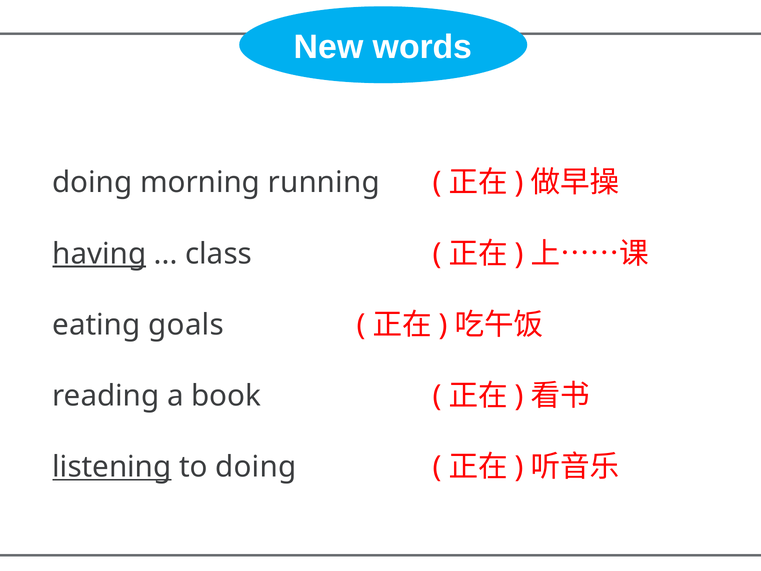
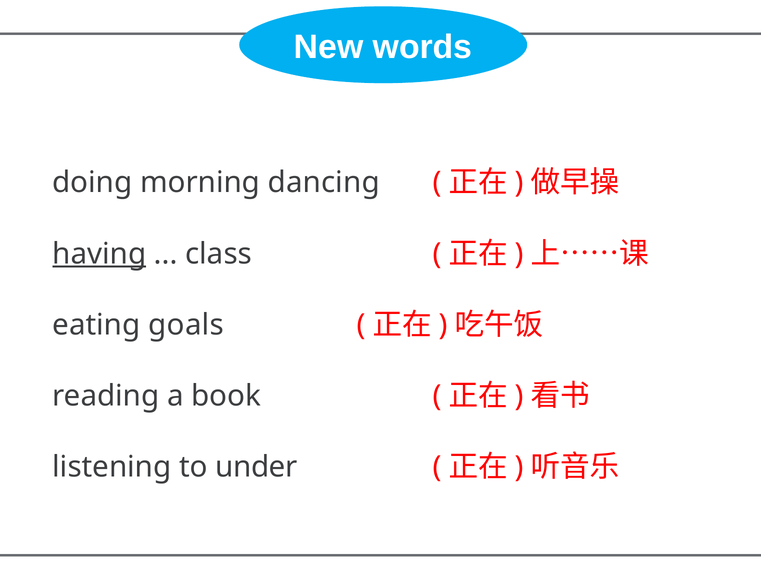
running: running -> dancing (324, 183)
listening underline: present -> none (112, 467)
to doing: doing -> under (256, 467)
